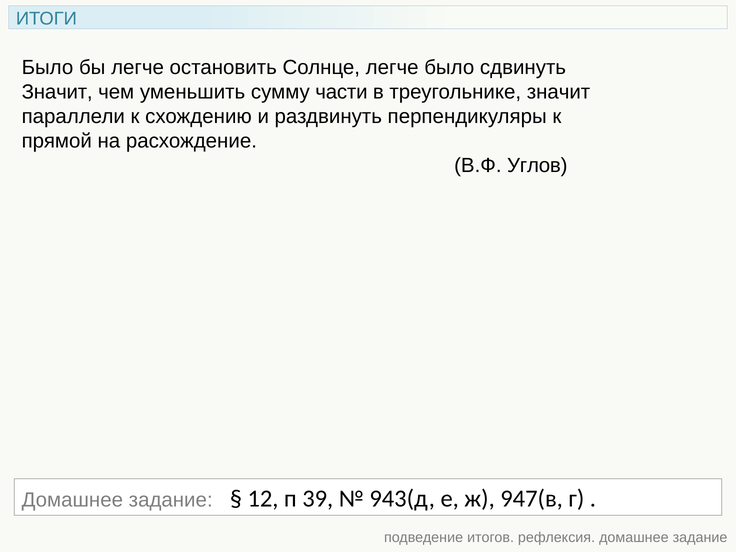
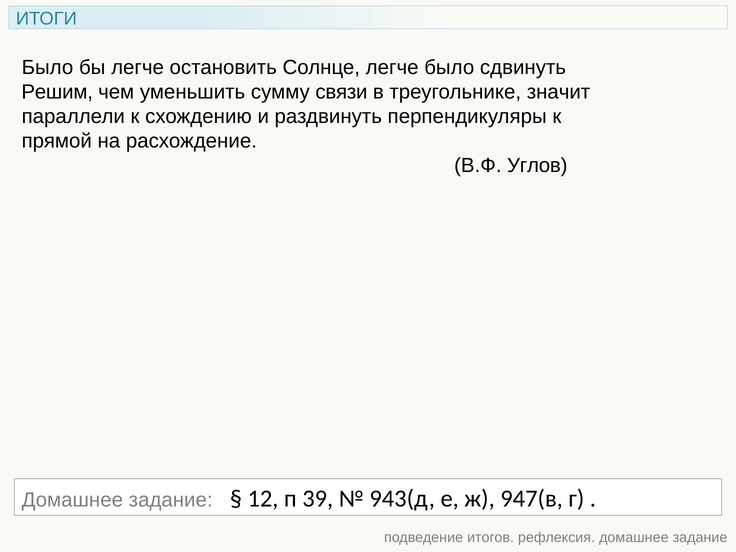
Значит: Значит -> Решим (57, 92)
части: части -> связи (341, 92)
